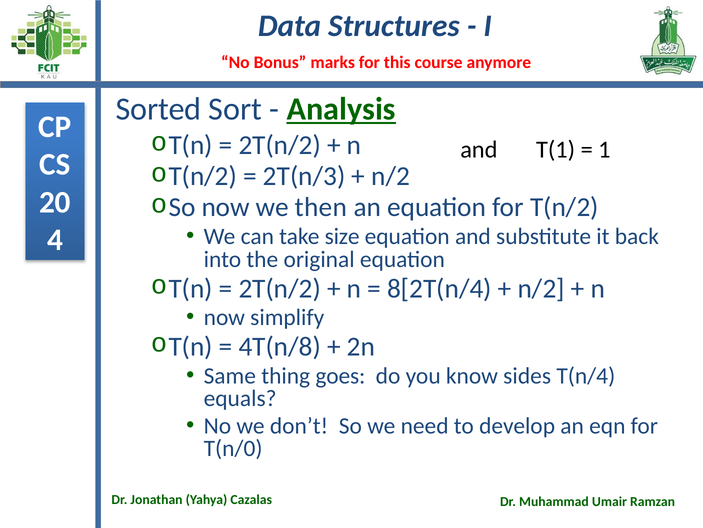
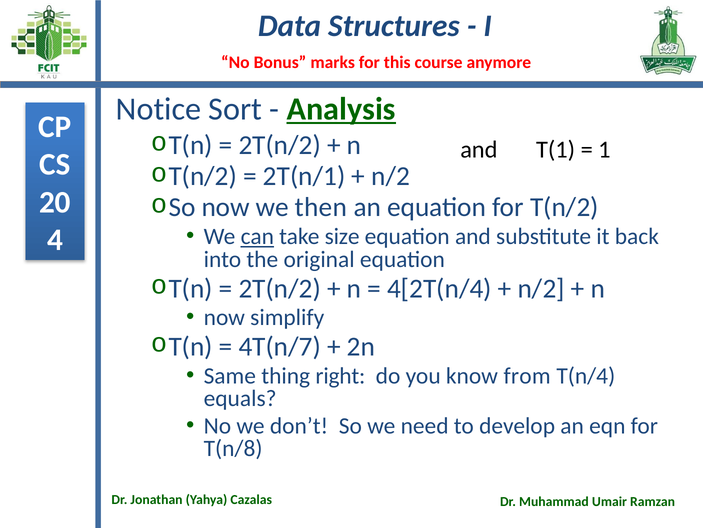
Sorted: Sorted -> Notice (158, 109)
2T(n/3: 2T(n/3 -> 2T(n/1 (304, 176)
can underline: none -> present (257, 236)
8[2T(n/4: 8[2T(n/4 -> 4[2T(n/4 (439, 288)
4T(n/8: 4T(n/8 -> 4T(n/7 (280, 346)
goes: goes -> right (340, 375)
sides: sides -> from (527, 375)
T(n/0: T(n/0 -> T(n/8 (233, 448)
